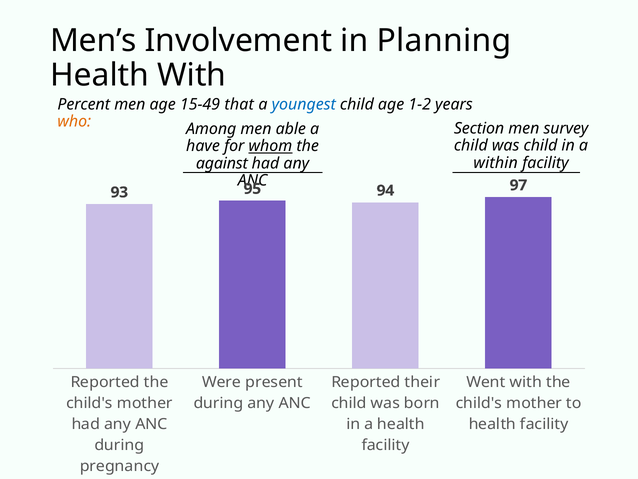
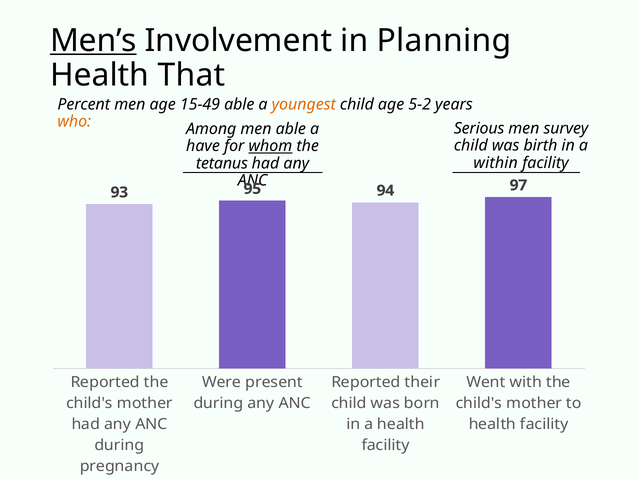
Men’s underline: none -> present (93, 40)
Health With: With -> That (192, 75)
15-49 that: that -> able (239, 104)
youngest colour: blue -> orange (304, 104)
1-2: 1-2 -> 5-2 (420, 104)
Section: Section -> Serious (479, 128)
was child: child -> birth (540, 145)
against: against -> tetanus (222, 163)
